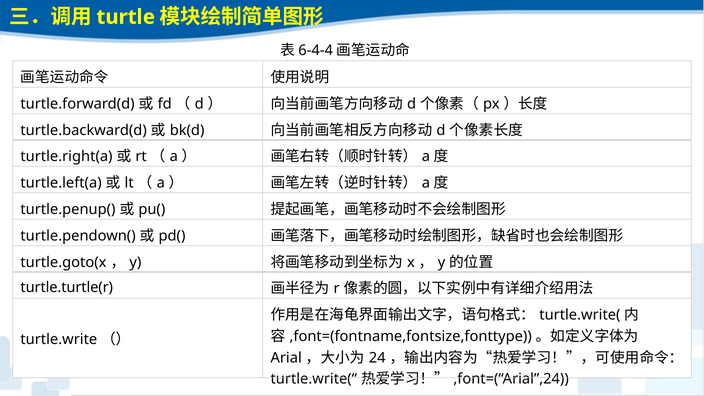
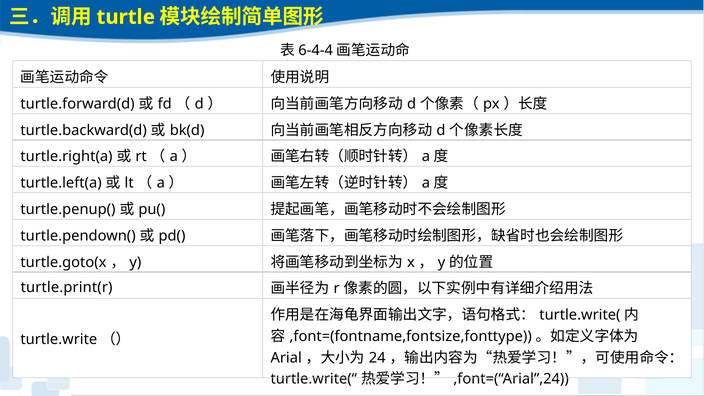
turtle.turtle(r: turtle.turtle(r -> turtle.print(r (67, 287)
